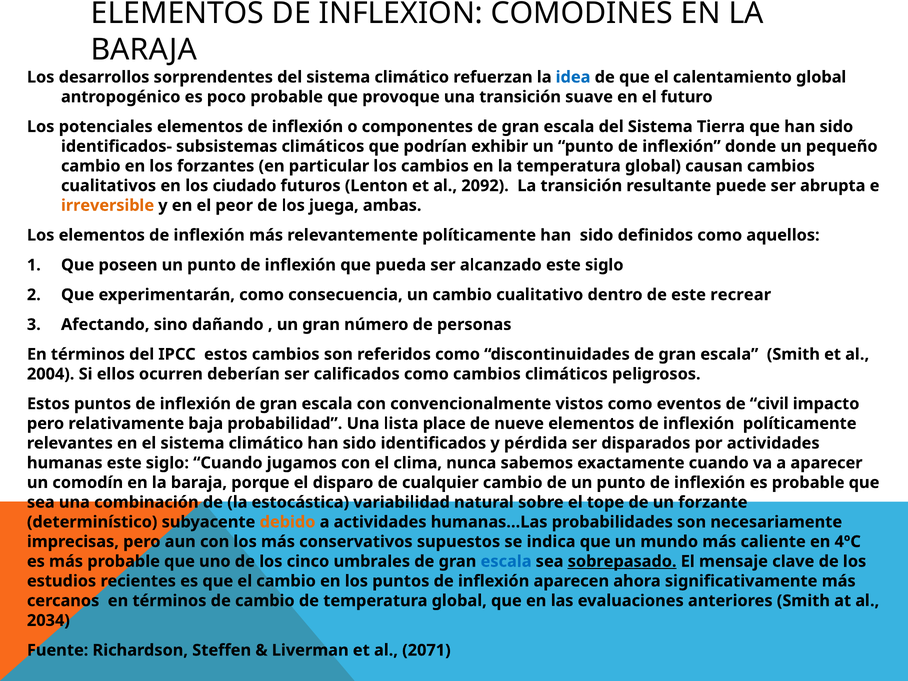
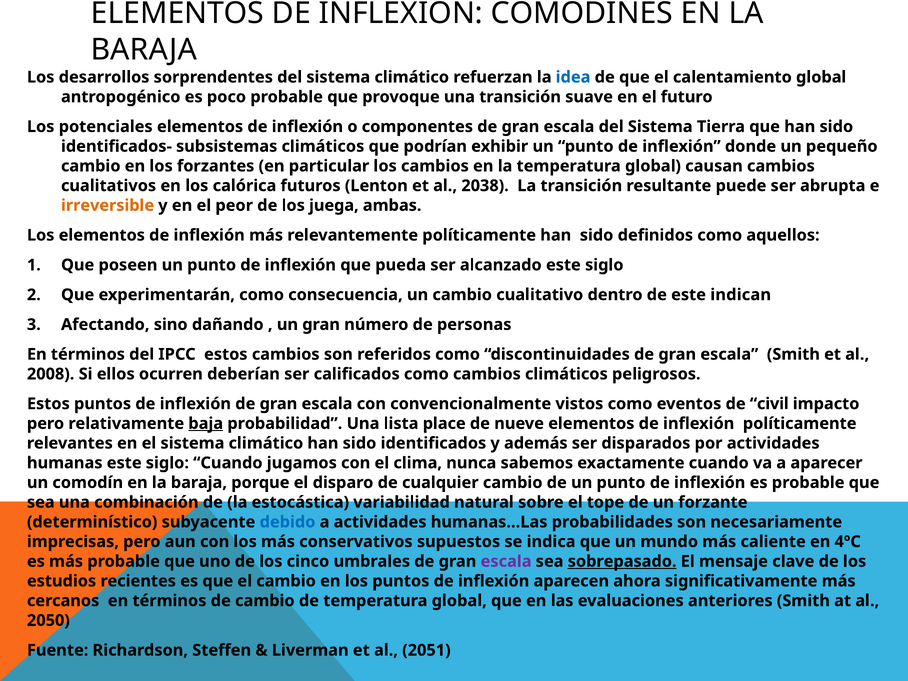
ciudado: ciudado -> calórica (245, 186)
2092: 2092 -> 2038 (485, 186)
recrear: recrear -> indican (741, 295)
2004: 2004 -> 2008 (51, 374)
baja underline: none -> present (206, 423)
pérdida: pérdida -> además (536, 443)
debido colour: orange -> blue (288, 522)
escala colour: blue -> purple (506, 561)
2034: 2034 -> 2050 (48, 620)
2071: 2071 -> 2051 (426, 650)
